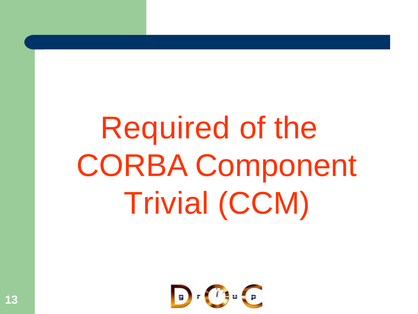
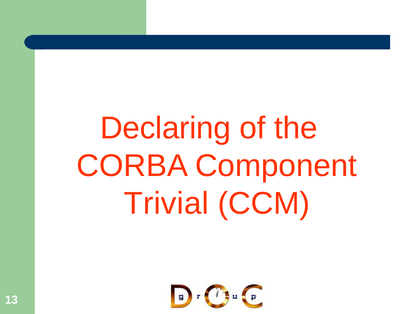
Required: Required -> Declaring (166, 128)
